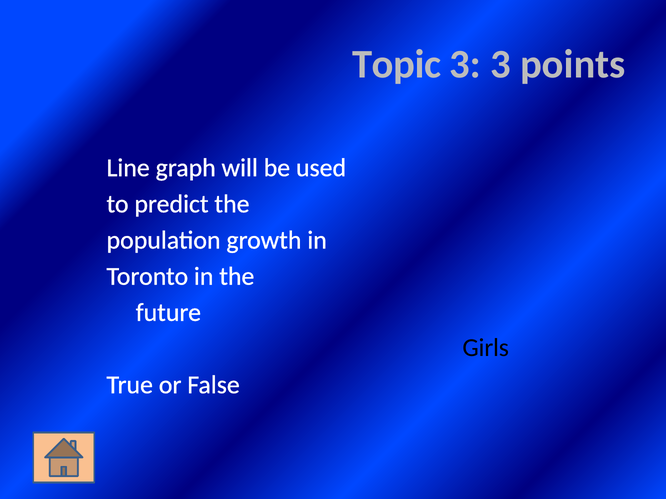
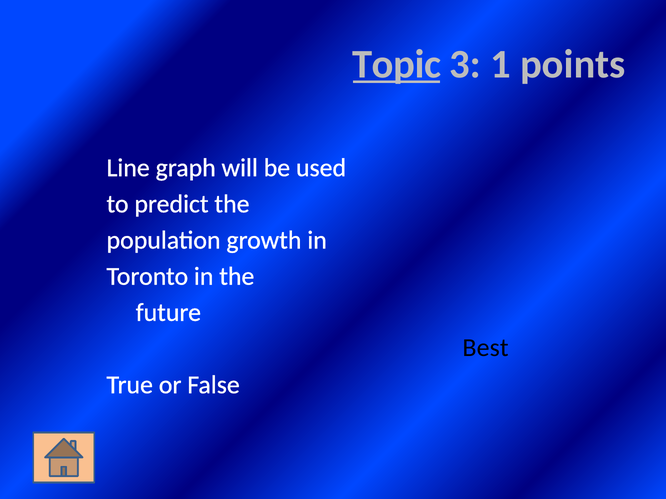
Topic underline: none -> present (397, 64)
3 3: 3 -> 1 (501, 64)
Girls: Girls -> Best (486, 348)
